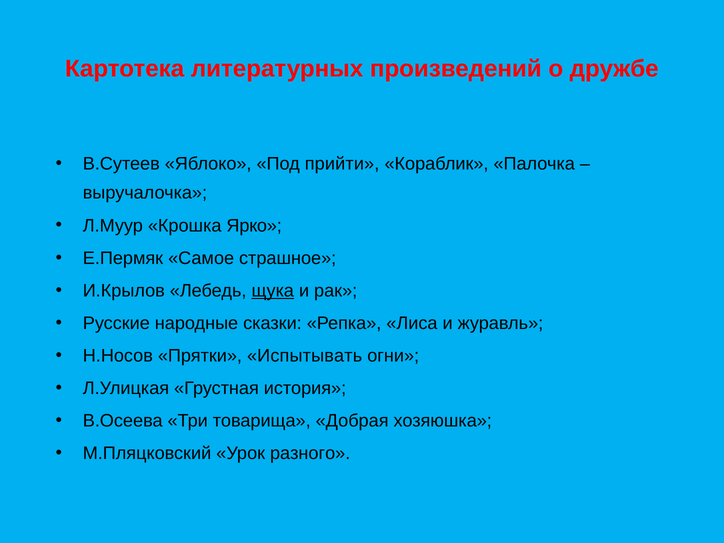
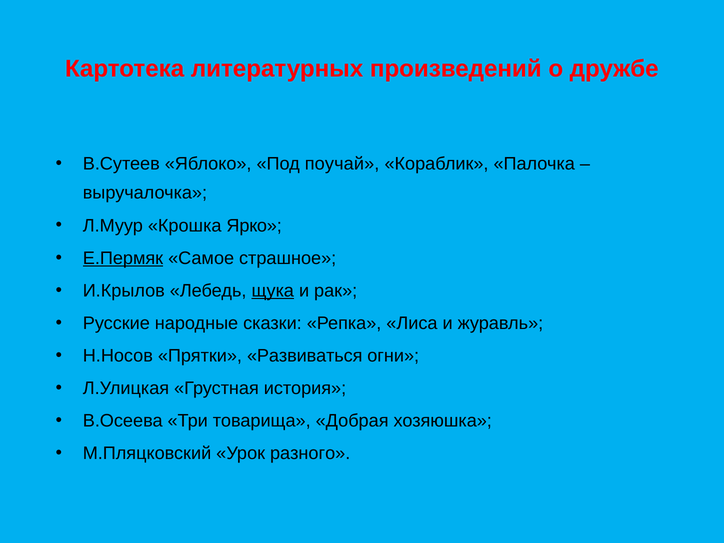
прийти: прийти -> поучай (342, 164)
Е.Пермяк underline: none -> present (123, 258)
Испытывать: Испытывать -> Развиваться (305, 356)
